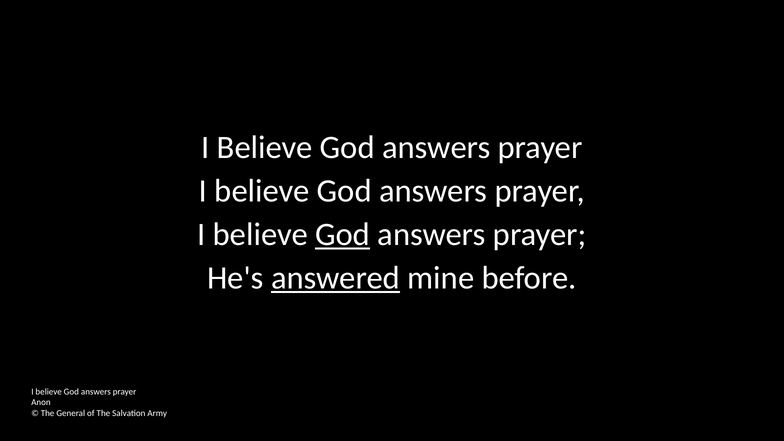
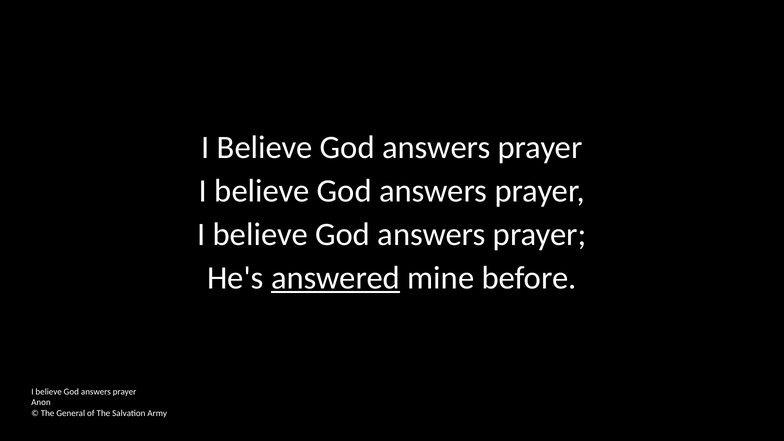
God underline: present -> none (343, 234)
